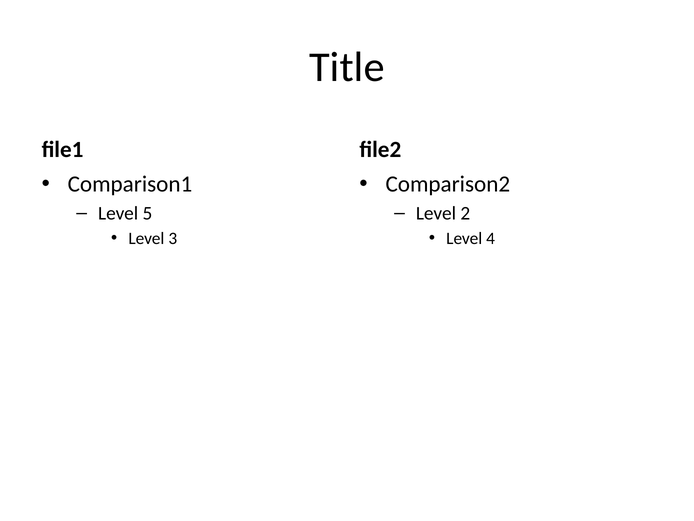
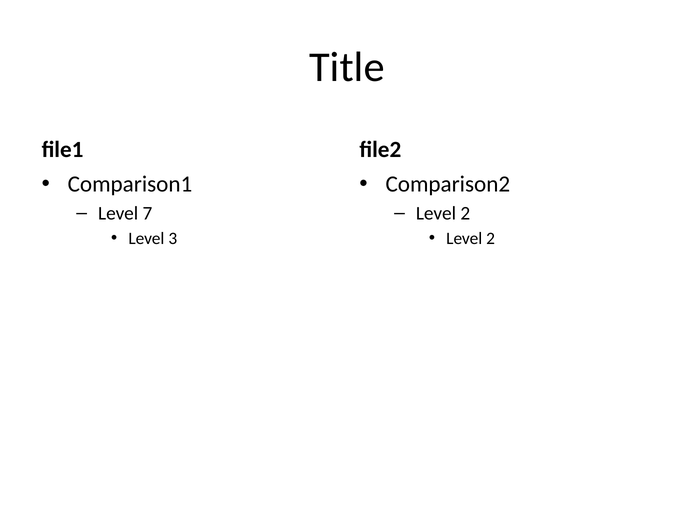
5: 5 -> 7 (147, 213)
4: 4 -> 2 (491, 238)
